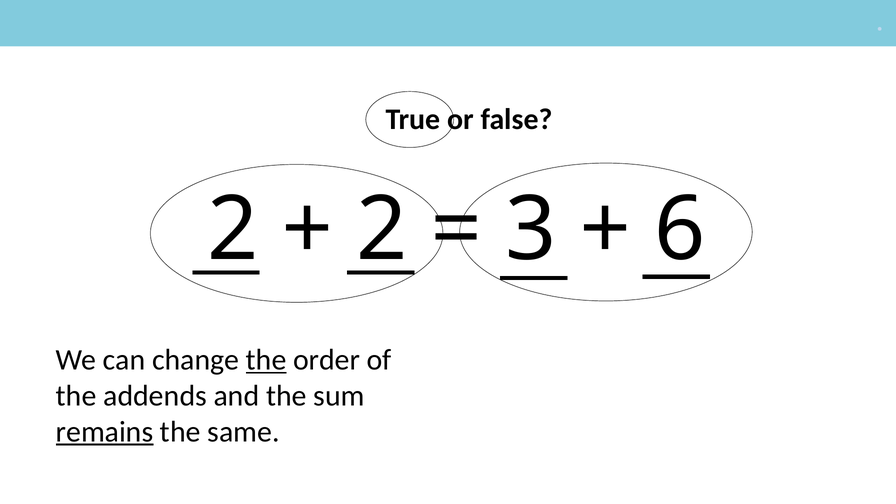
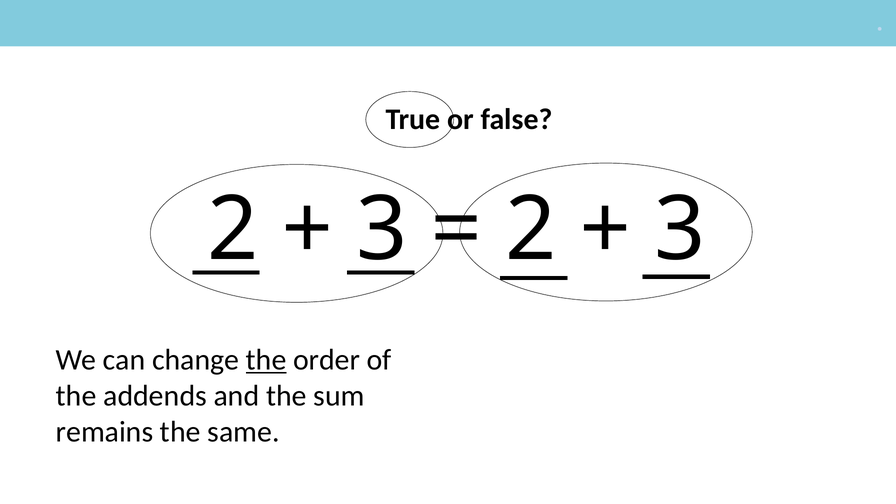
2: 2 -> 3 (382, 230)
3: 3 -> 2 (531, 230)
6: 6 -> 3 (680, 230)
remains underline: present -> none (105, 432)
